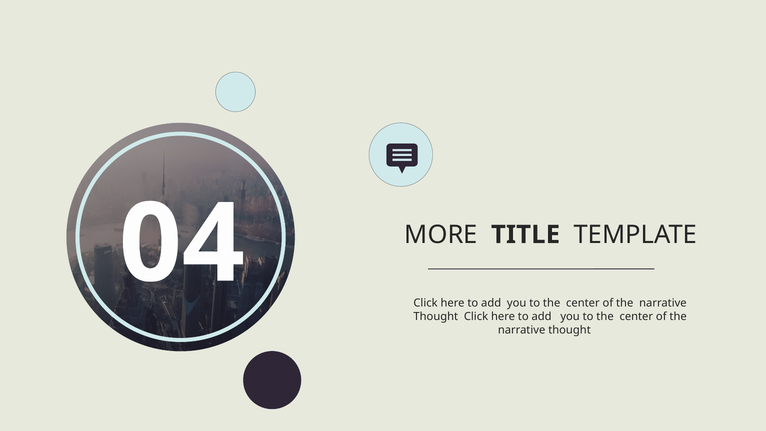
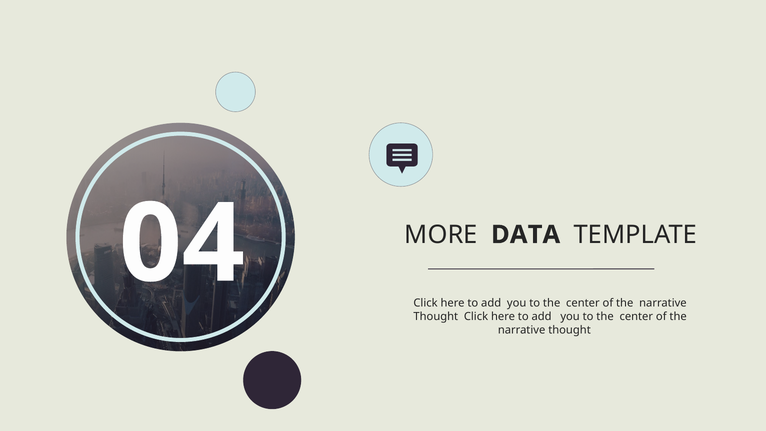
TITLE: TITLE -> DATA (526, 235)
